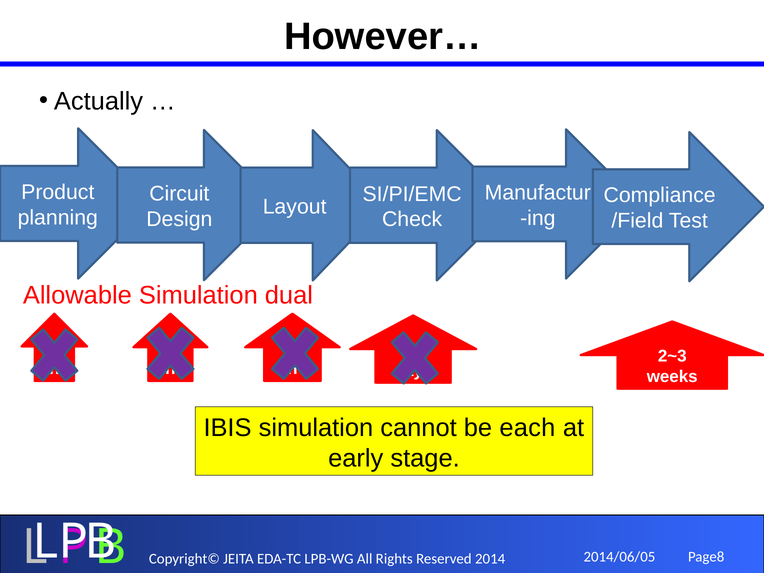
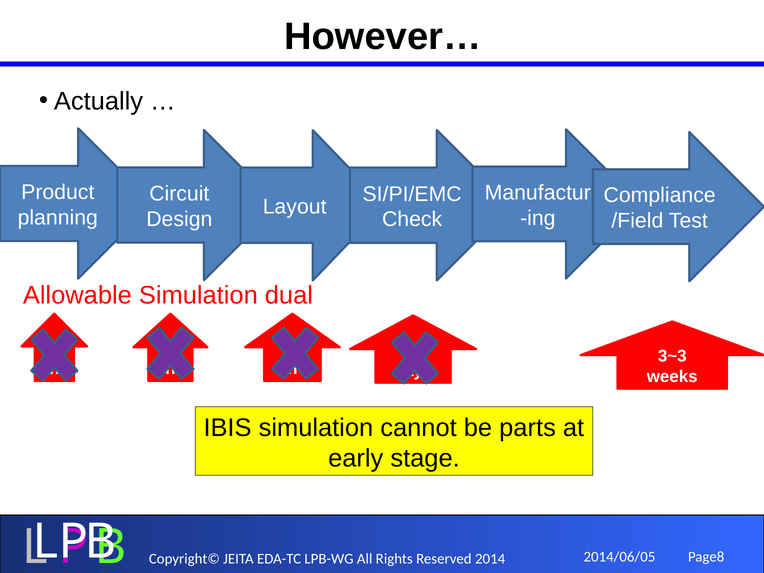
2~3: 2~3 -> 3~3 (672, 356)
each: each -> parts (528, 428)
